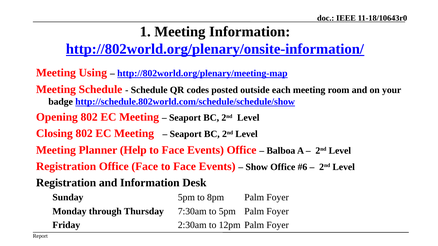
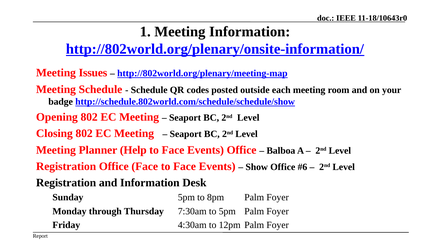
Using: Using -> Issues (93, 73)
2:30am: 2:30am -> 4:30am (192, 225)
